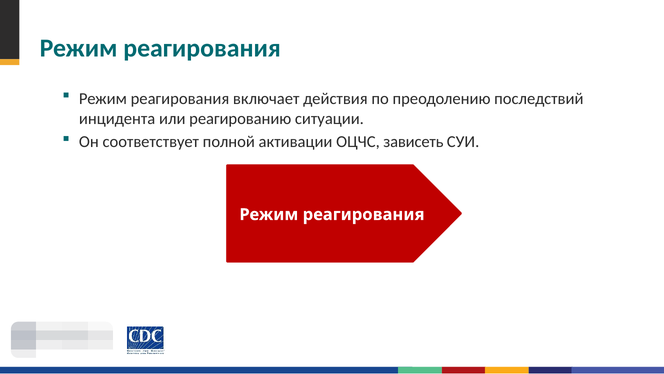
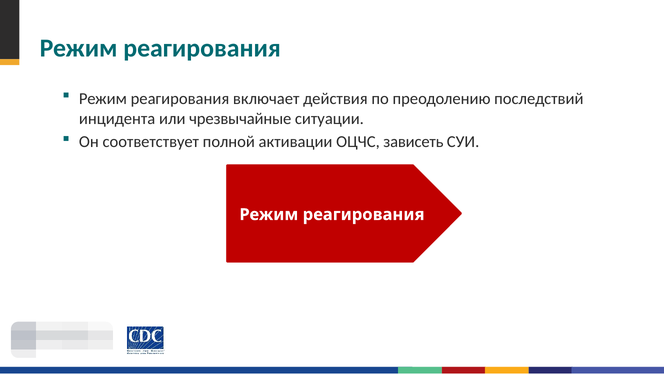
реагированию: реагированию -> чрезвычайные (240, 119)
